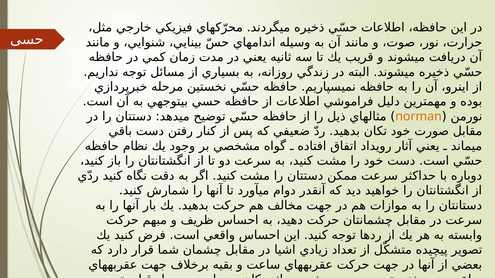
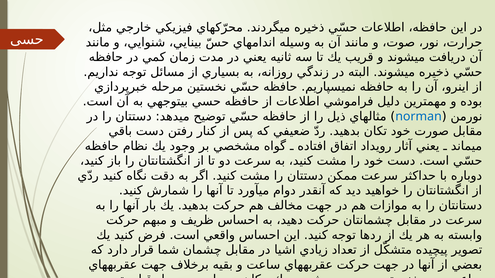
norman colour: orange -> blue (419, 117)
